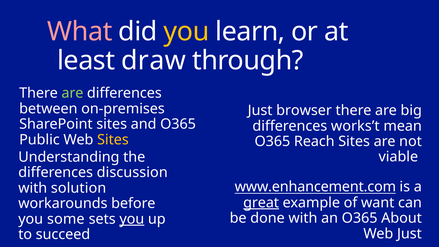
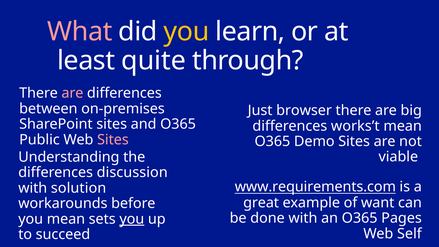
draw: draw -> quite (154, 61)
are colour: light green -> pink (72, 93)
Sites colour: yellow -> pink (113, 140)
Reach: Reach -> Demo (314, 141)
www.enhancement.com: www.enhancement.com -> www.requirements.com (315, 187)
great underline: present -> none (261, 203)
About: About -> Pages (402, 218)
you some: some -> mean (66, 219)
Web Just: Just -> Self (409, 234)
